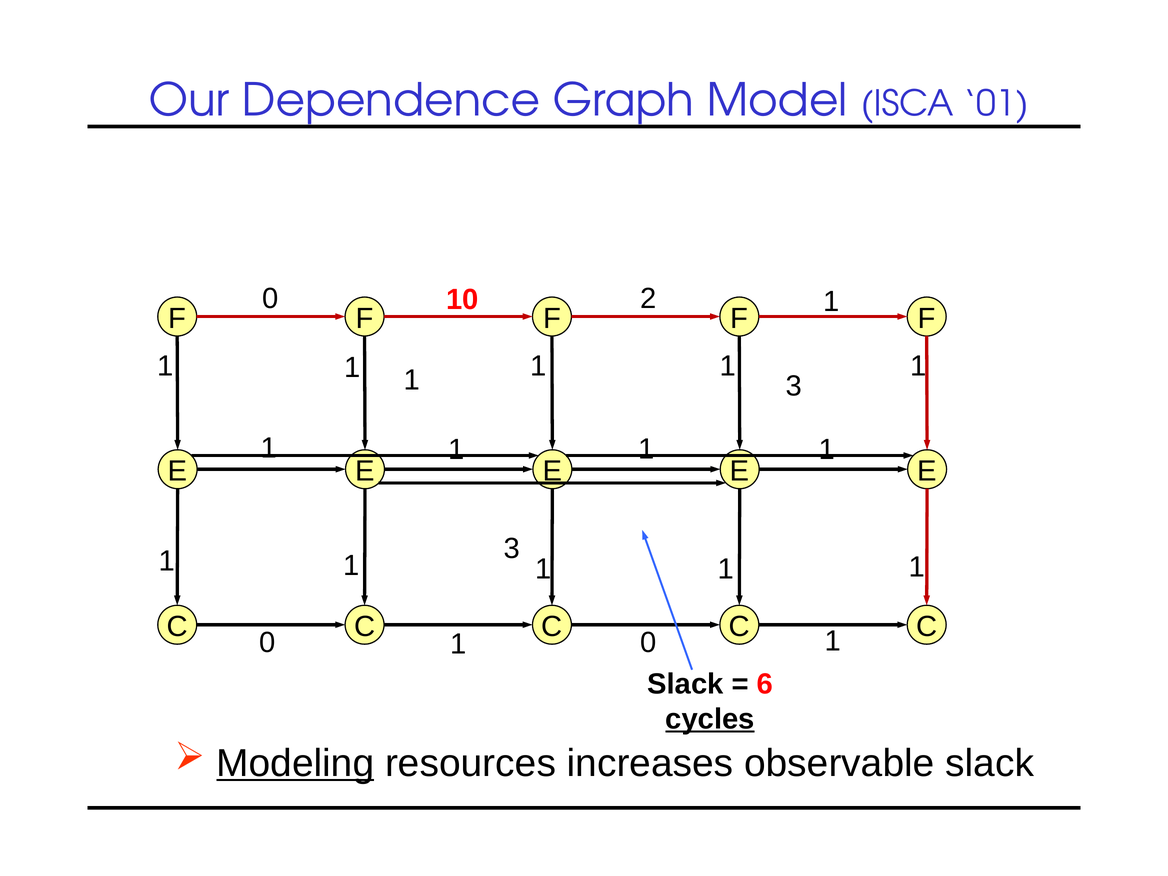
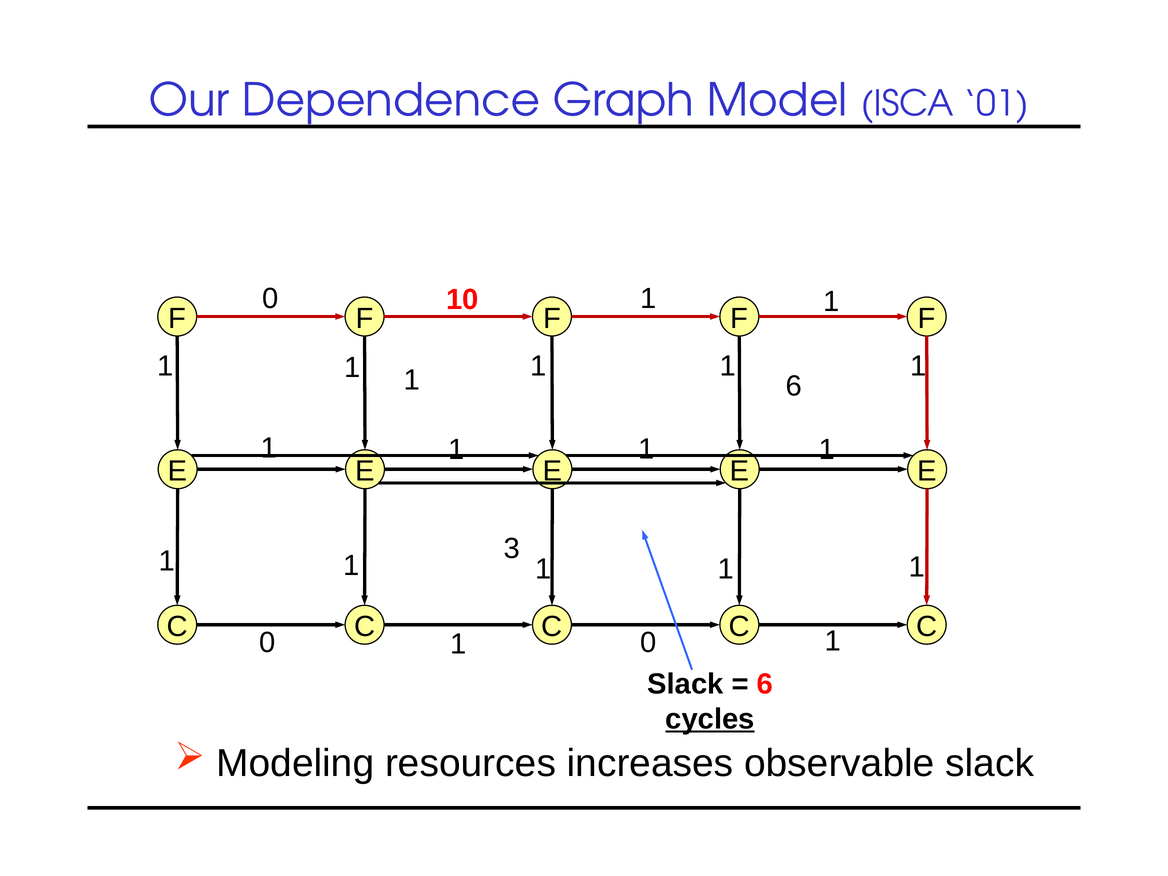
2: 2 -> 1 (649, 298)
1 3: 3 -> 6 (794, 386)
Modeling underline: present -> none (295, 763)
